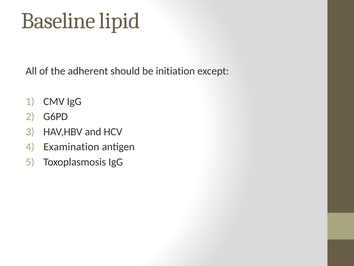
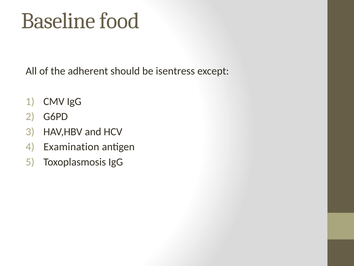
lipid: lipid -> food (119, 21)
initiation: initiation -> isentress (175, 71)
